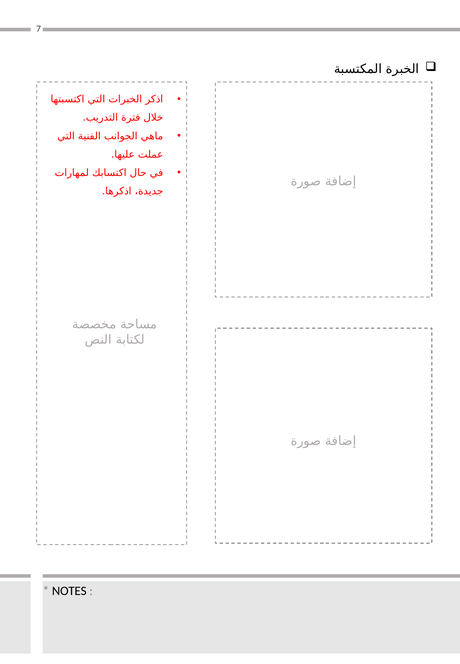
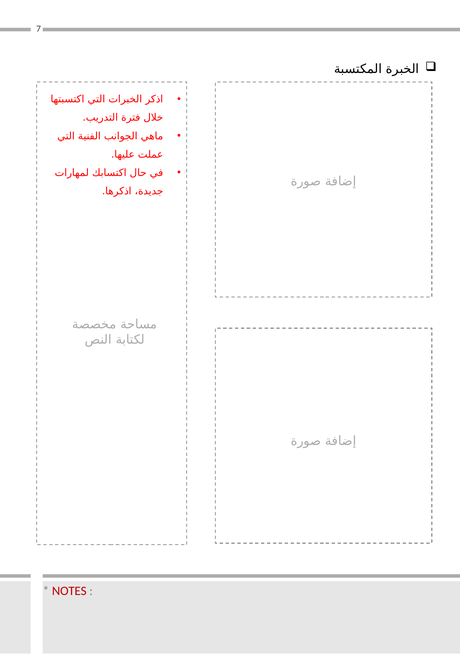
NOTES colour: black -> red (69, 591)
